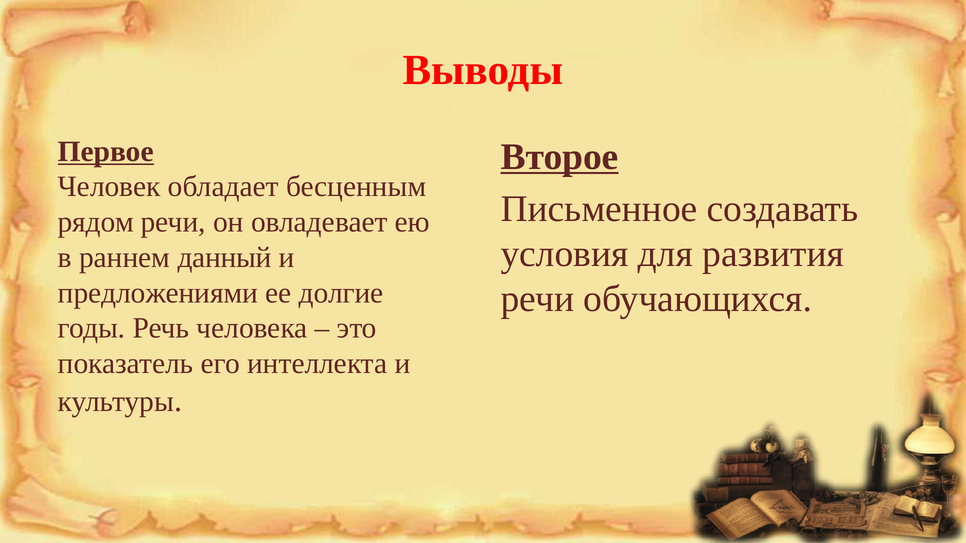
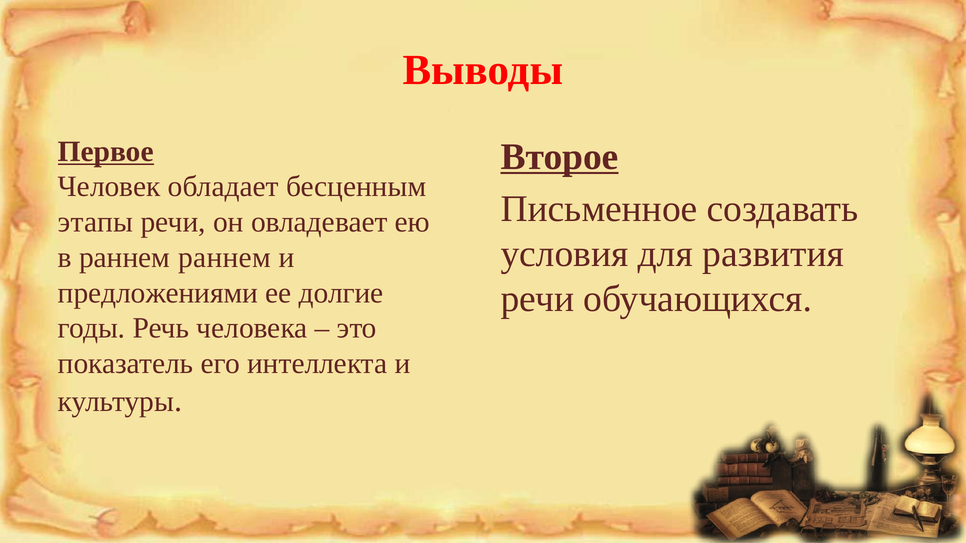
рядом: рядом -> этапы (96, 222)
раннем данный: данный -> раннем (224, 258)
